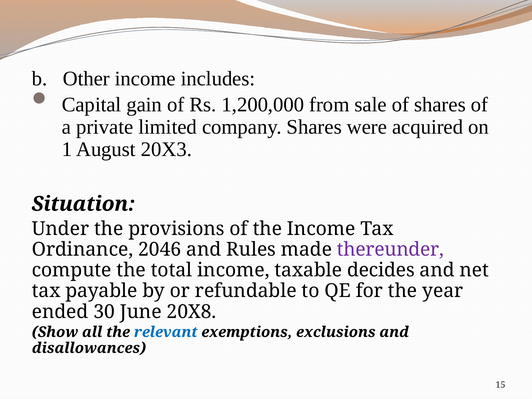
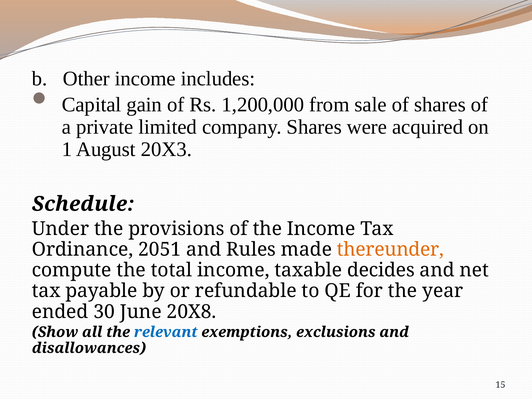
Situation: Situation -> Schedule (83, 204)
2046: 2046 -> 2051 (160, 249)
thereunder colour: purple -> orange (390, 249)
